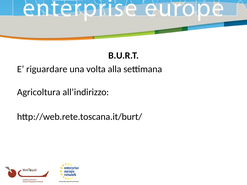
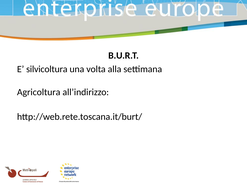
riguardare: riguardare -> silvicoltura (47, 69)
